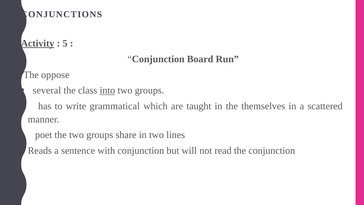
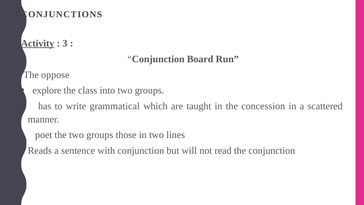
5: 5 -> 3 (65, 43)
several: several -> explore (47, 90)
into underline: present -> none (107, 90)
themselves: themselves -> concession (263, 106)
share: share -> those (126, 135)
